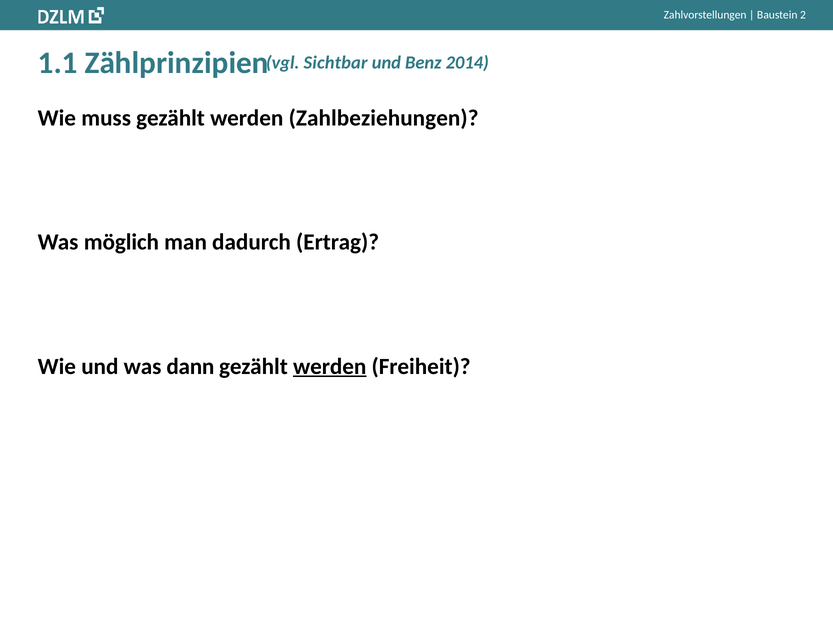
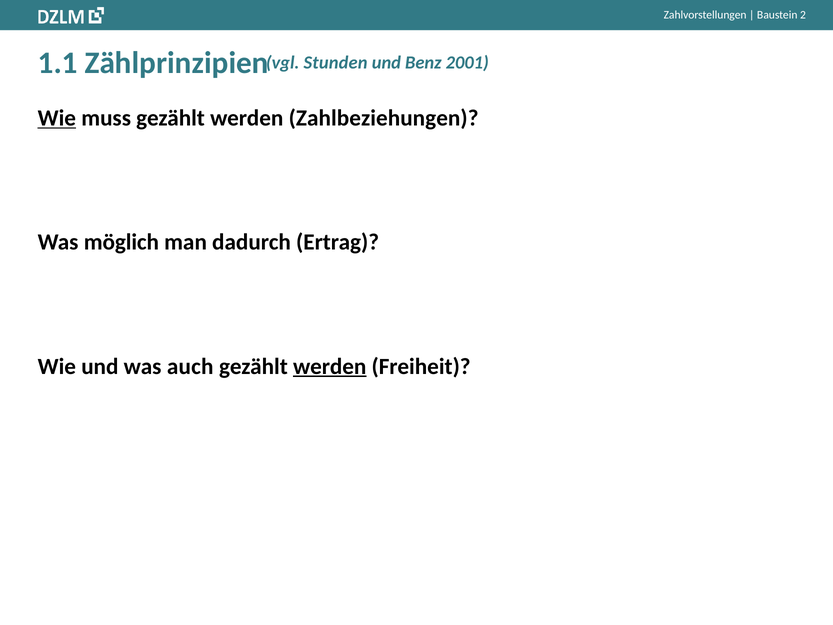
Sichtbar: Sichtbar -> Stunden (336, 62)
2014: 2014 -> 2001 (467, 62)
Wie underline: none -> present (57, 118)
dann: dann -> auch (190, 366)
